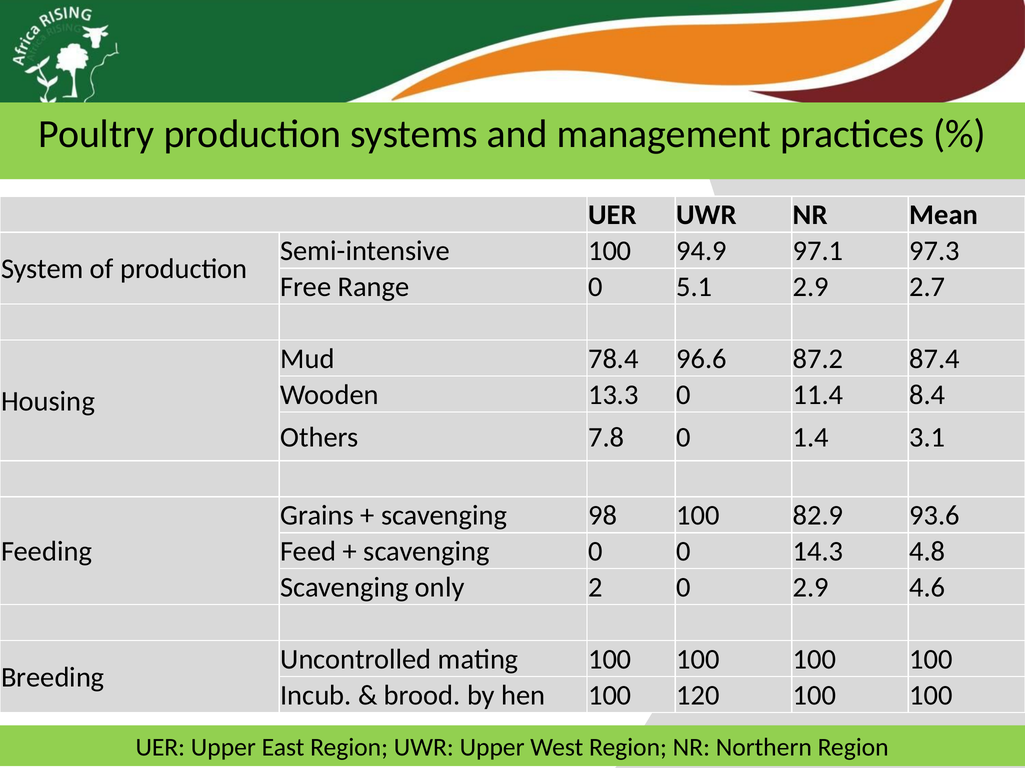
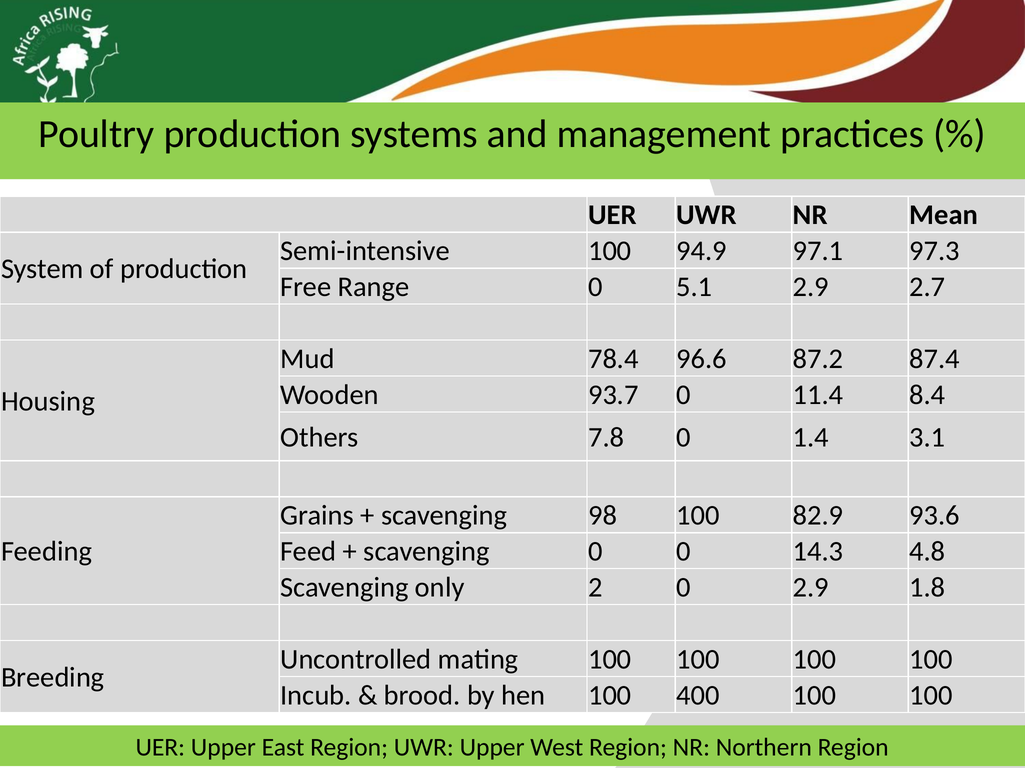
13.3: 13.3 -> 93.7 (613, 395)
4.6: 4.6 -> 1.8 (927, 588)
120: 120 -> 400 (698, 696)
